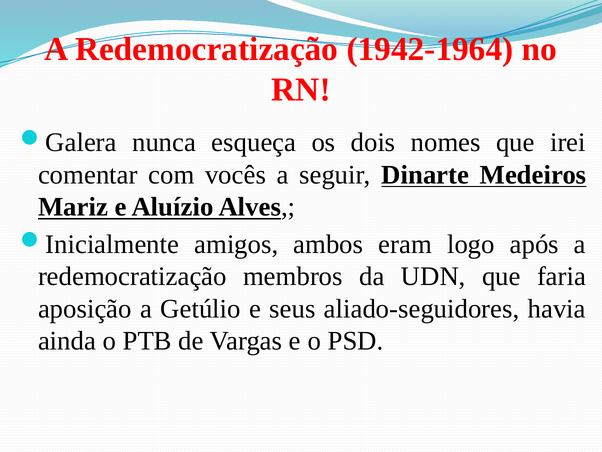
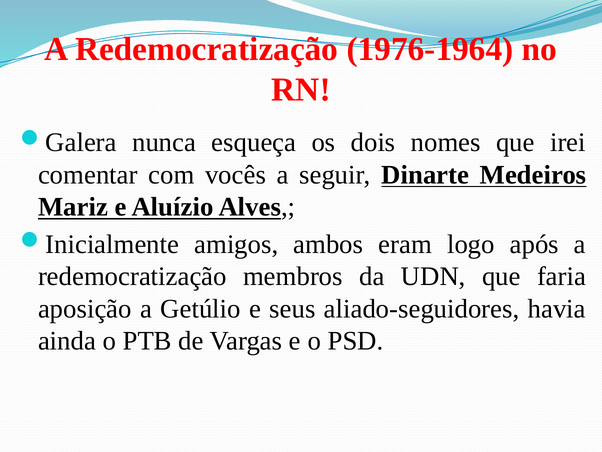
1942-1964: 1942-1964 -> 1976-1964 (430, 49)
